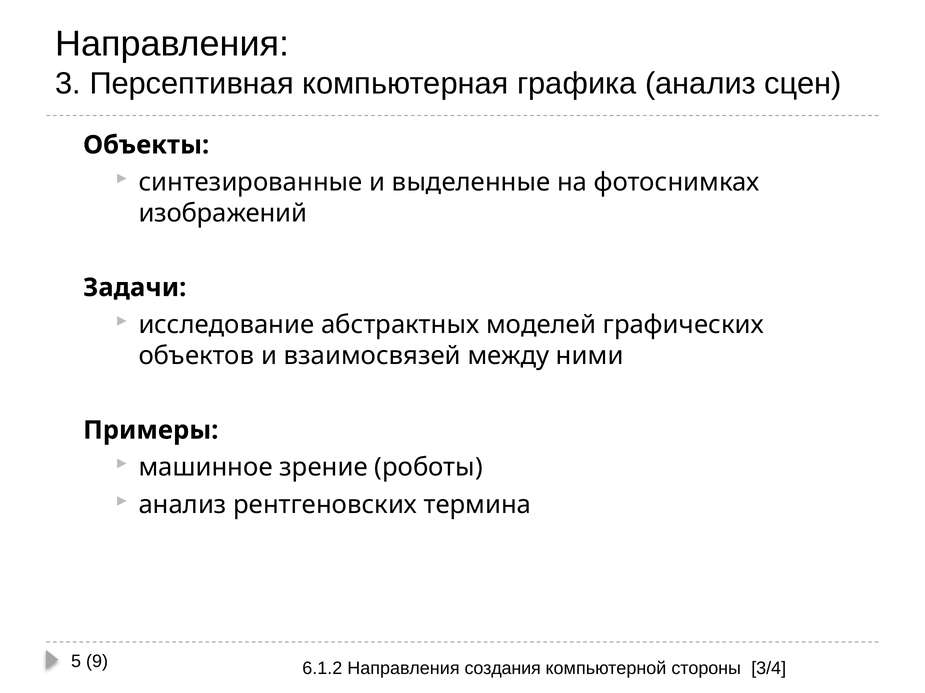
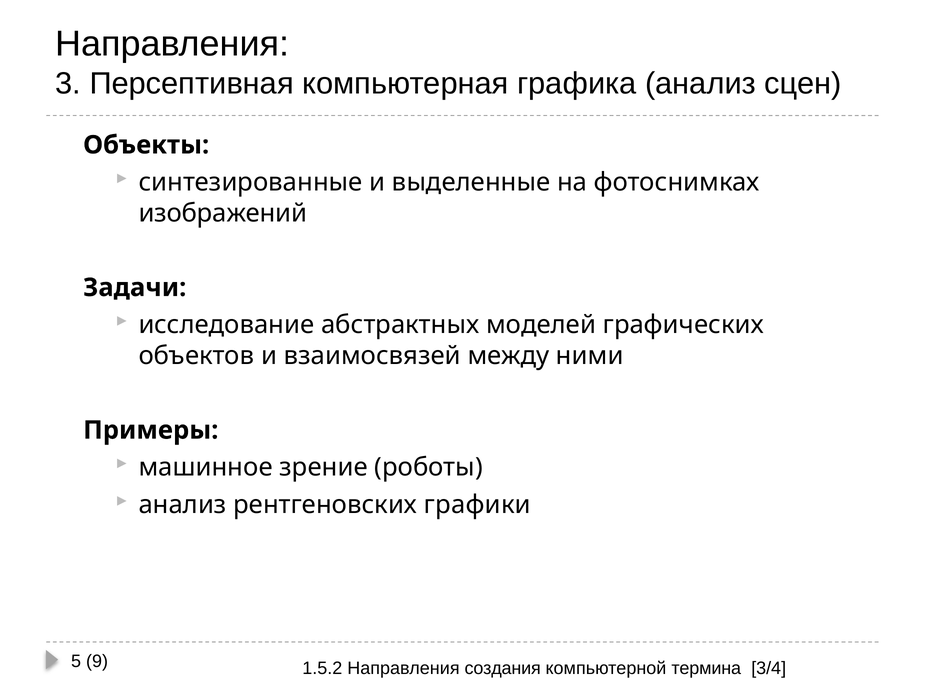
термина: термина -> графики (477, 505)
6.1.2: 6.1.2 -> 1.5.2 (322, 669)
стороны: стороны -> термина (706, 669)
